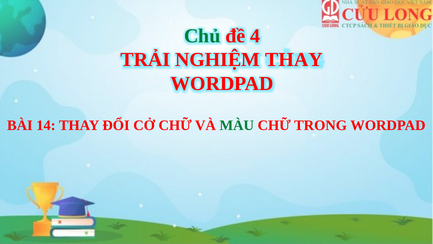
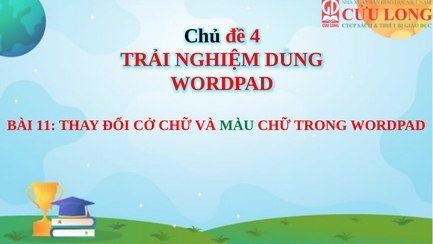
Chủ colour: green -> black (202, 36)
NGHIỆM THAY: THAY -> DUNG (294, 60)
14: 14 -> 11 (46, 125)
